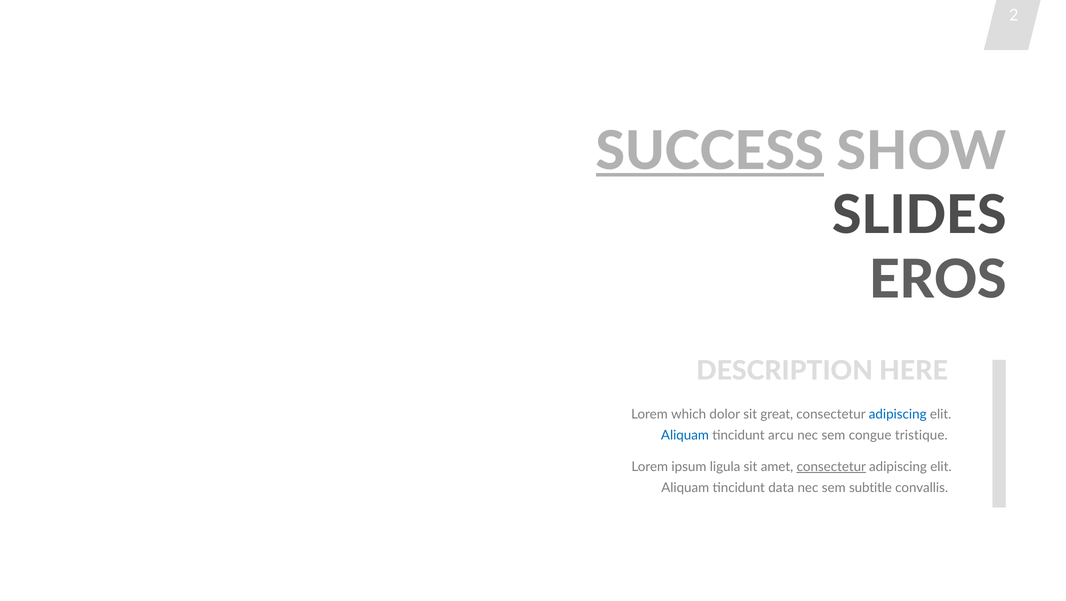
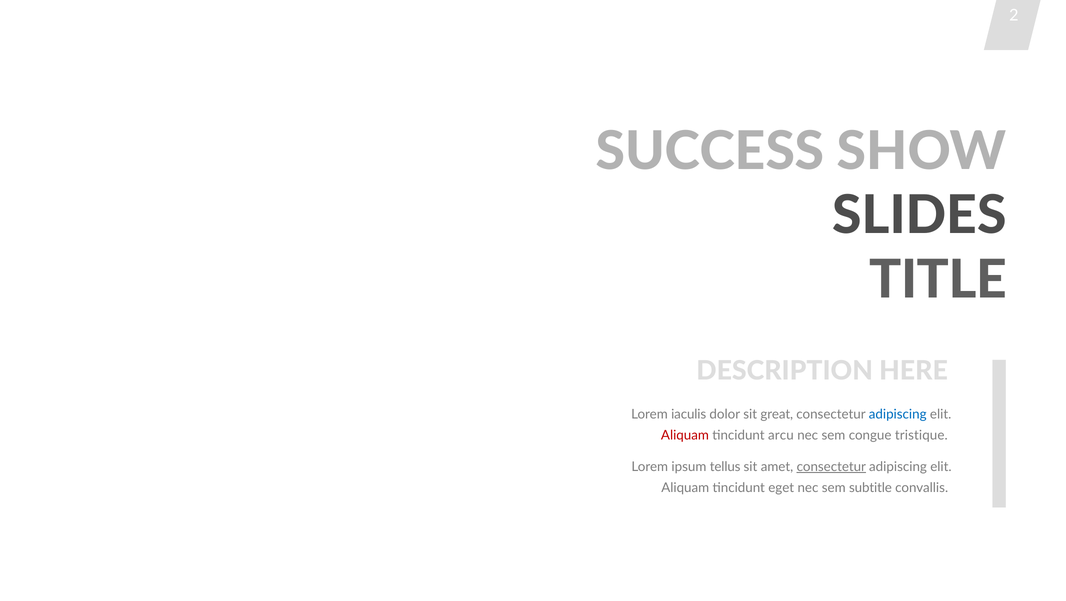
SUCCESS underline: present -> none (710, 152)
EROS: EROS -> TITLE (938, 280)
which: which -> iaculis (689, 414)
Aliquam colour: blue -> red (685, 435)
ligula: ligula -> tellus (725, 467)
data: data -> eget (781, 488)
